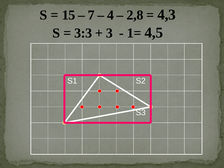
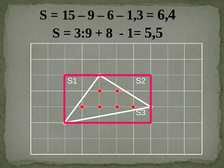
7: 7 -> 9 (91, 15)
4: 4 -> 6 (110, 15)
2,8: 2,8 -> 1,3 (135, 15)
4,3: 4,3 -> 6,4 (167, 15)
3:3: 3:3 -> 3:9 (83, 33)
3: 3 -> 8 (109, 33)
4,5: 4,5 -> 5,5 (154, 33)
